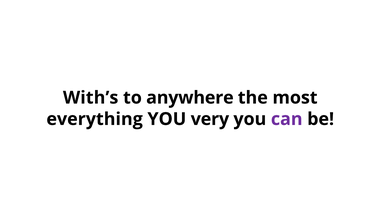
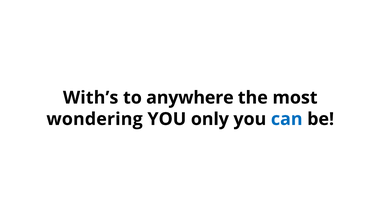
everything: everything -> wondering (95, 119)
very: very -> only (210, 119)
can colour: purple -> blue (287, 119)
